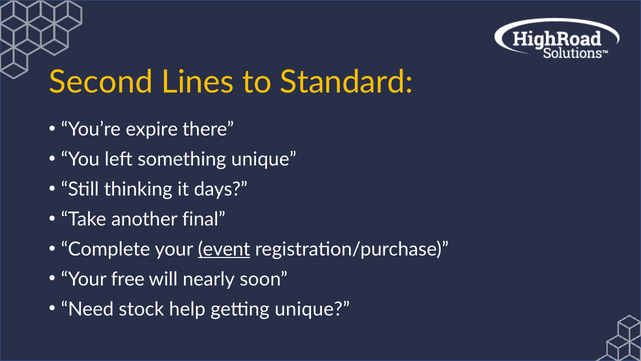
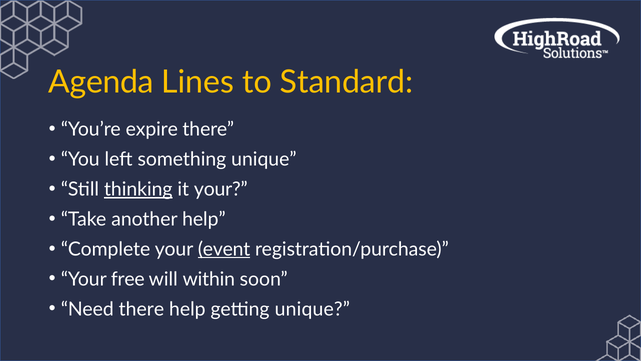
Second: Second -> Agenda (101, 82)
thinking underline: none -> present (138, 189)
it days: days -> your (221, 189)
another final: final -> help (204, 219)
nearly: nearly -> within (209, 279)
Need stock: stock -> there (141, 309)
